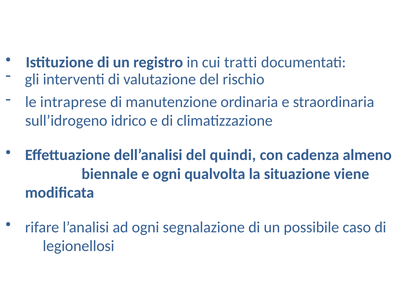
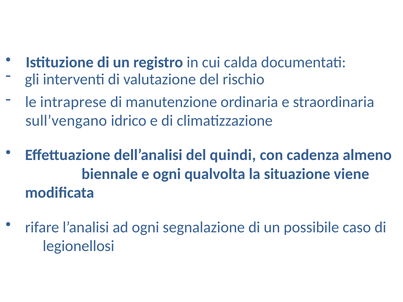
tratti: tratti -> calda (241, 62)
sull’idrogeno: sull’idrogeno -> sull’vengano (66, 121)
